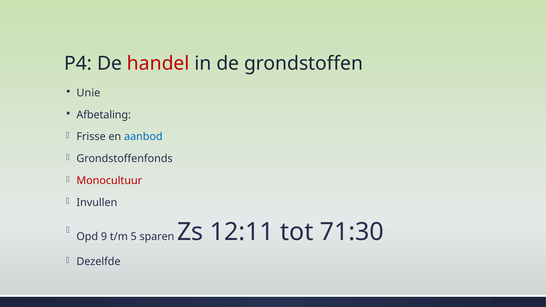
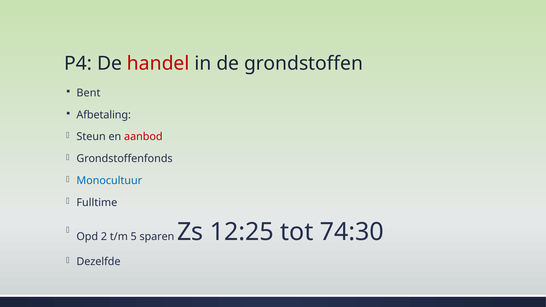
Unie: Unie -> Bent (88, 93)
Frisse: Frisse -> Steun (91, 137)
aanbod colour: blue -> red (143, 137)
Monocultuur colour: red -> blue (109, 181)
Invullen: Invullen -> Fulltime (97, 203)
9: 9 -> 2 (104, 237)
12:11: 12:11 -> 12:25 (242, 232)
71:30: 71:30 -> 74:30 (352, 232)
